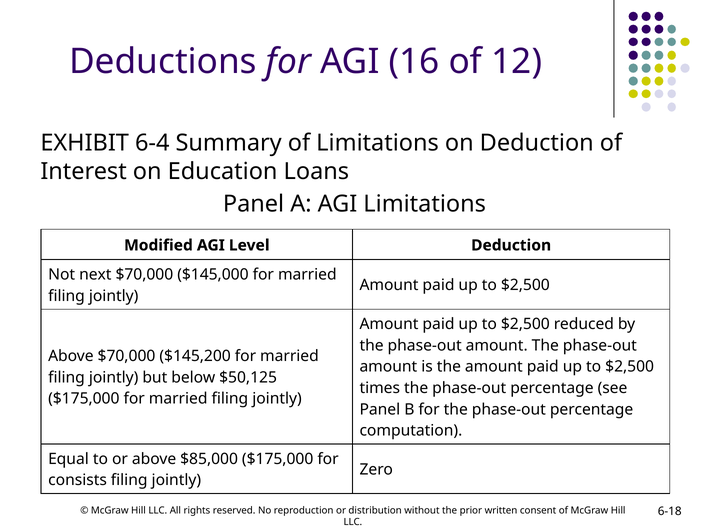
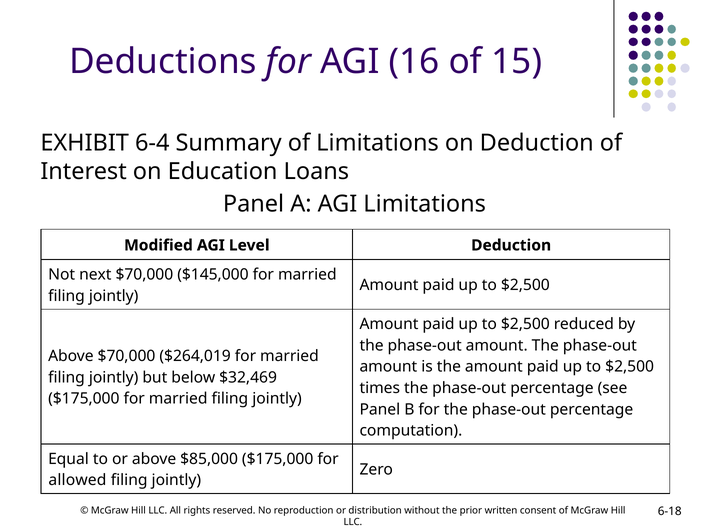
12: 12 -> 15 (517, 62)
$145,200: $145,200 -> $264,019 (195, 356)
$50,125: $50,125 -> $32,469 (248, 377)
consists: consists -> allowed (77, 480)
